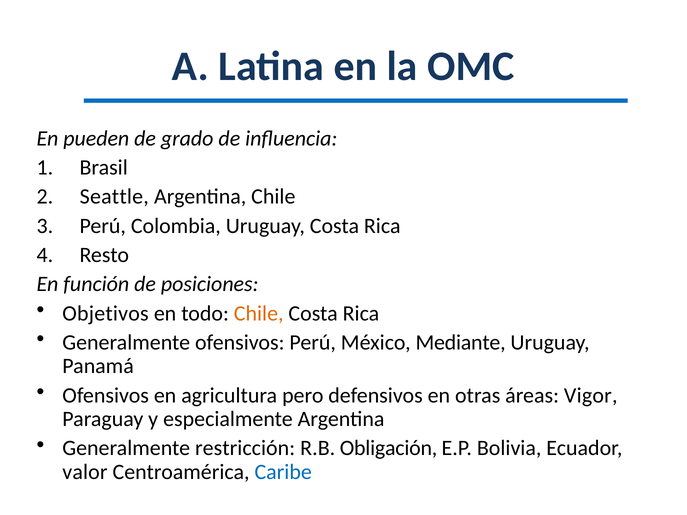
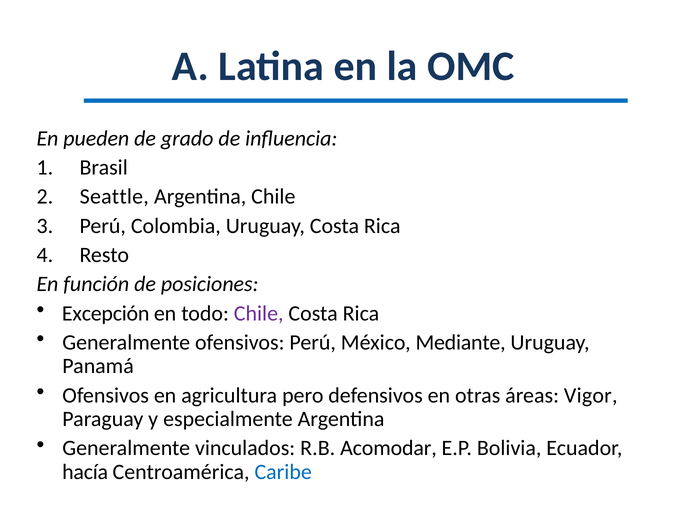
Objetivos: Objetivos -> Excepción (106, 313)
Chile colour: orange -> purple (259, 313)
restricción: restricción -> vinculados (245, 448)
Obligación: Obligación -> Acomodar (388, 448)
valor: valor -> hacía (85, 472)
